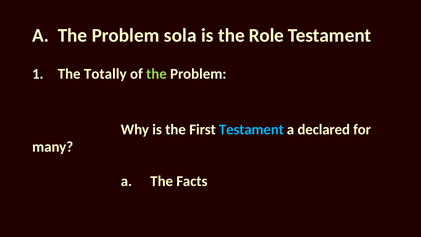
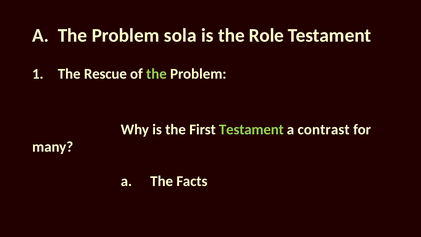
Totally: Totally -> Rescue (105, 74)
Testament colour: light blue -> light green (251, 129)
declared: declared -> contrast (324, 129)
